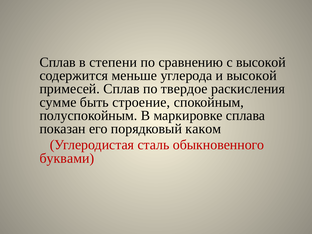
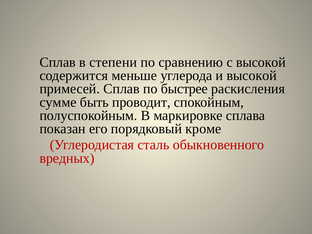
твердое: твердое -> быстрее (184, 89)
строение: строение -> проводит (141, 102)
каком: каком -> кроме (203, 129)
буквами: буквами -> вредных (67, 158)
